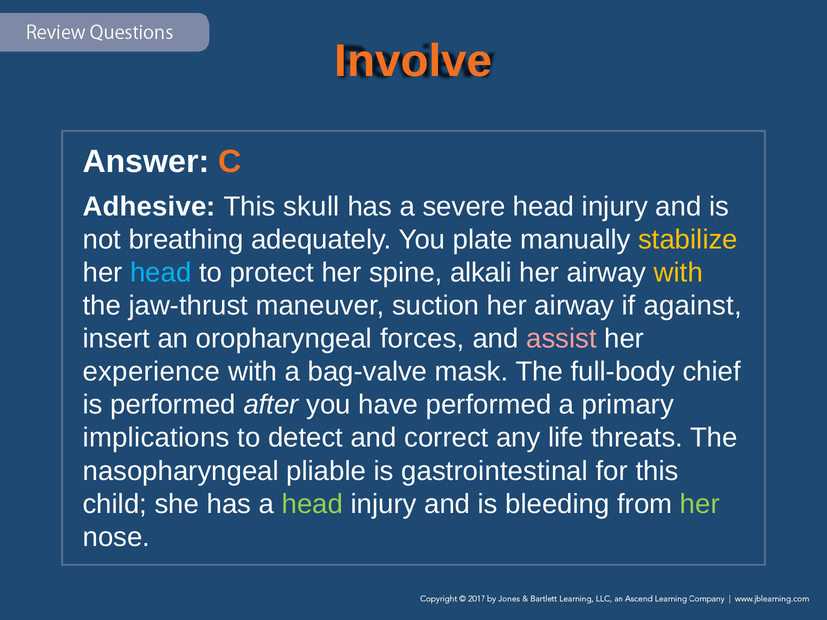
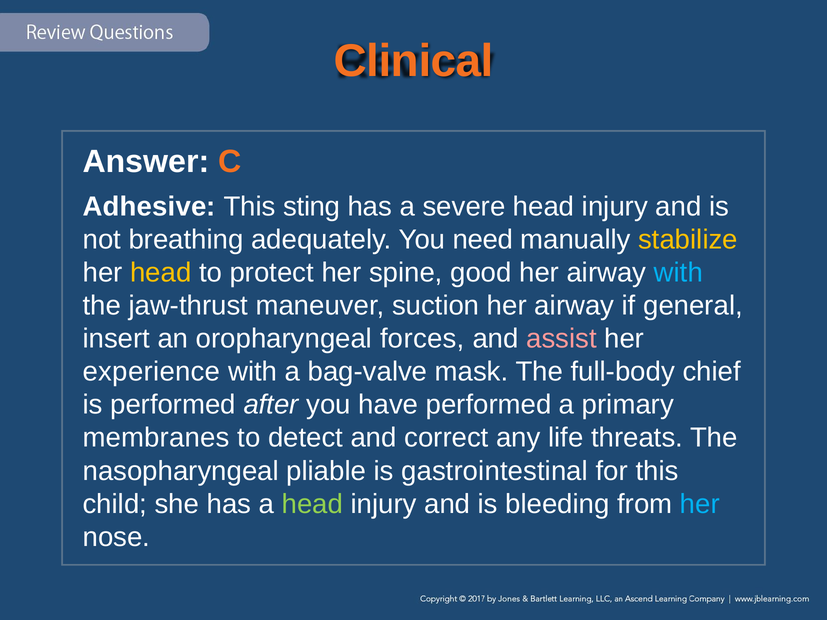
Involve: Involve -> Clinical (414, 61)
skull: skull -> sting (312, 207)
plate: plate -> need (483, 240)
head colour: light blue -> yellow (161, 273)
alkali: alkali -> good (481, 273)
with colour: yellow -> light blue (678, 273)
against: against -> general (693, 306)
implications: implications -> membranes (156, 438)
her colour: light green -> light blue (700, 504)
